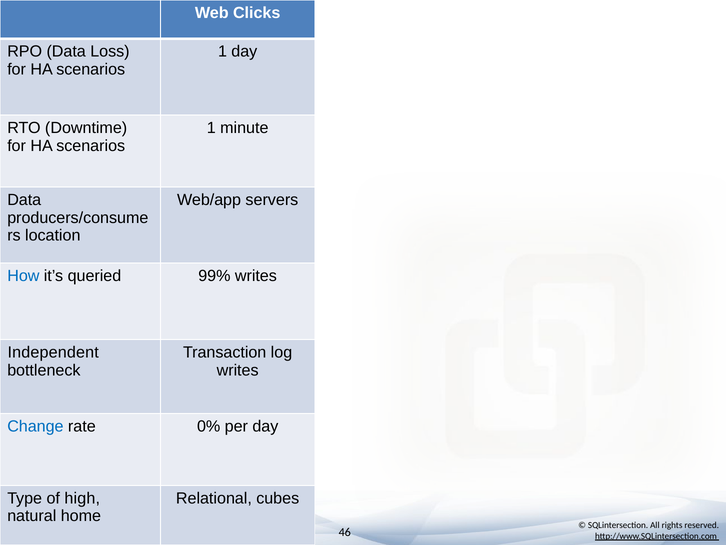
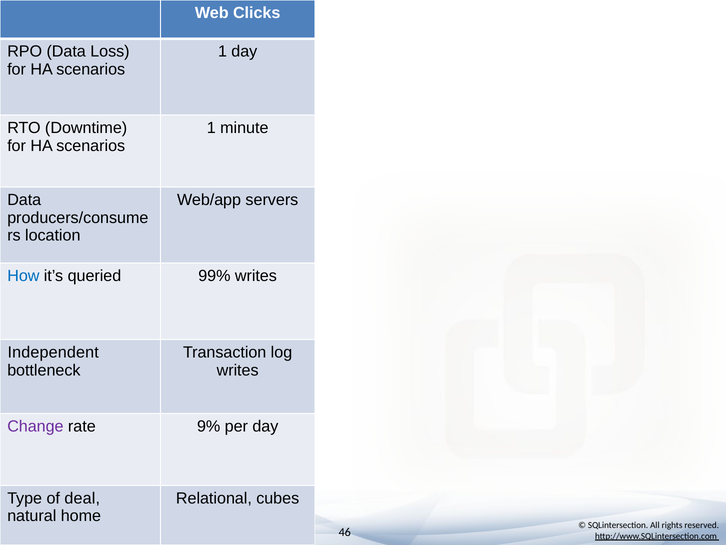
Change colour: blue -> purple (35, 426)
0%: 0% -> 9% (209, 426)
high: high -> deal (82, 498)
